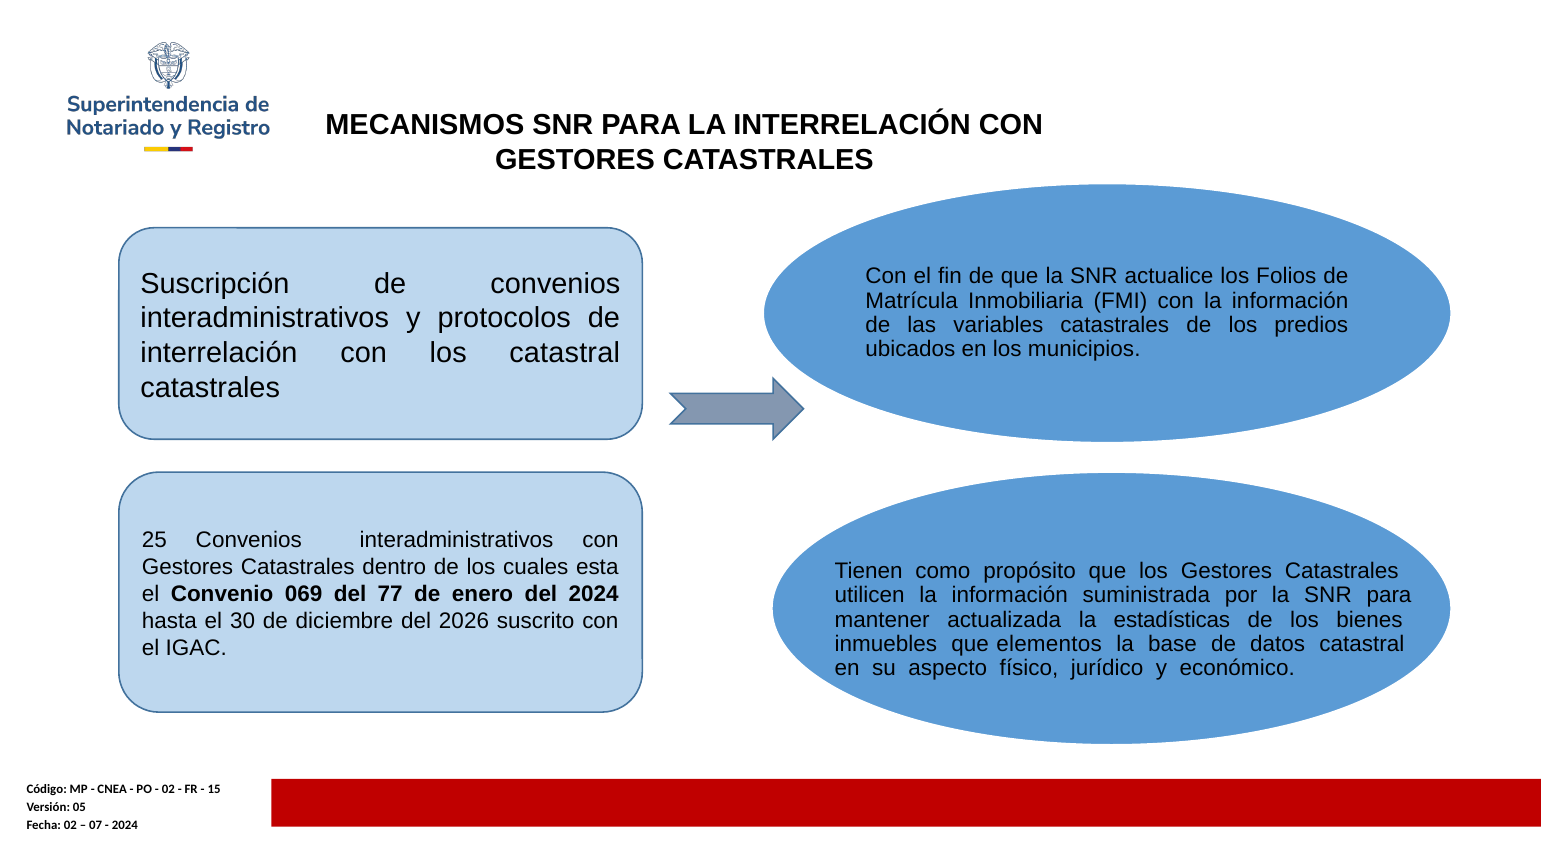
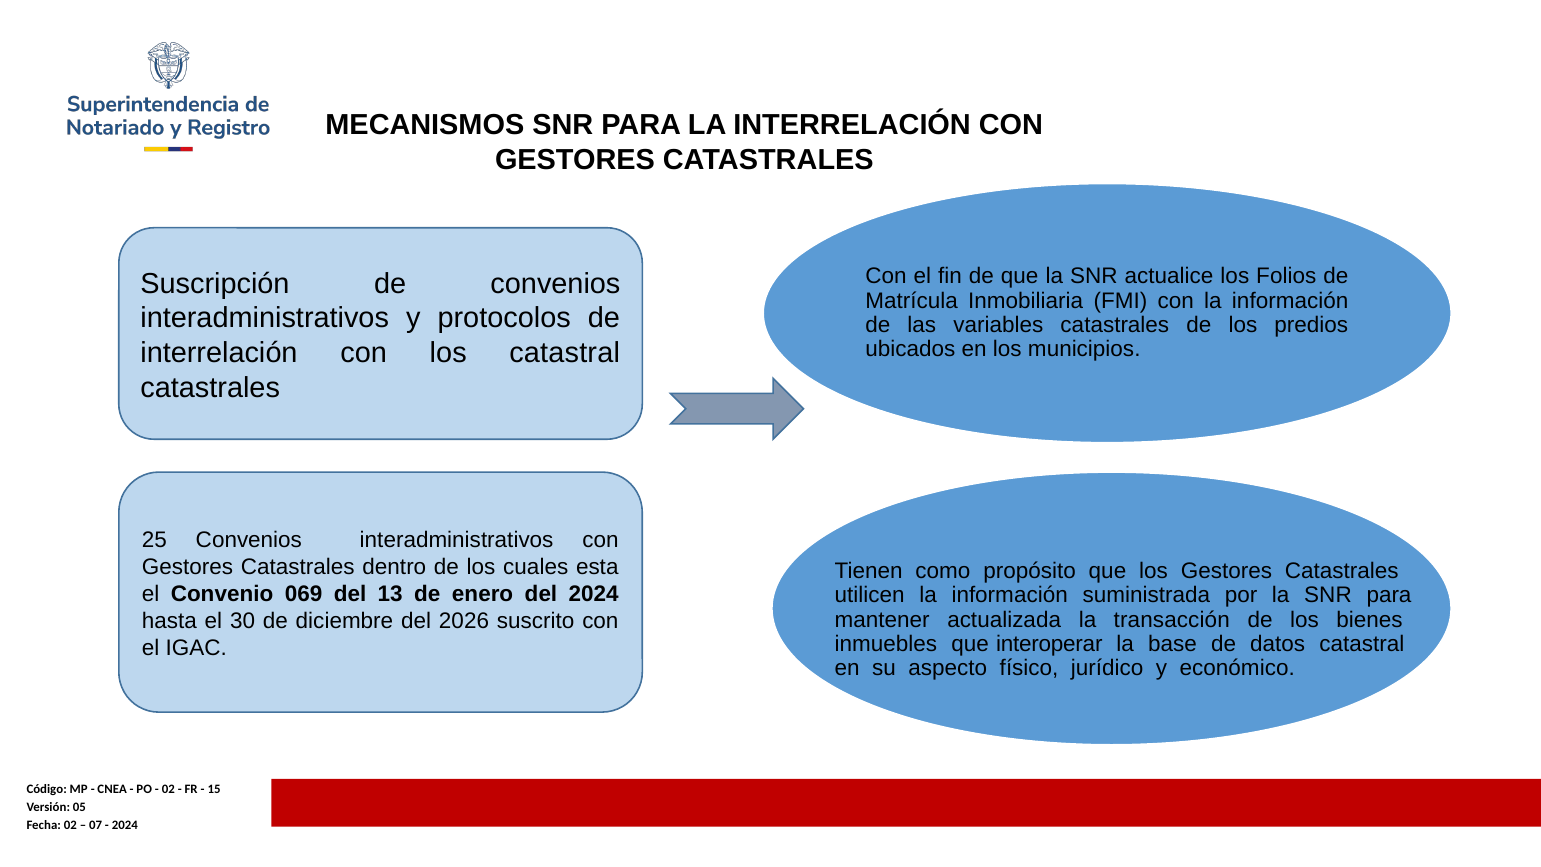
77: 77 -> 13 (390, 594)
estadísticas: estadísticas -> transacción (1172, 620)
elementos: elementos -> interoperar (1049, 644)
